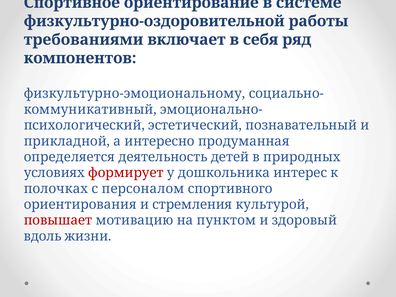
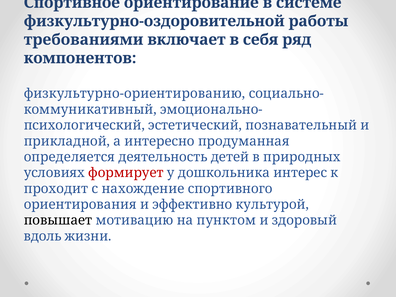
физкультурно-эмоциональному: физкультурно-эмоциональному -> физкультурно-ориентированию (135, 94)
полочках: полочках -> проходит (56, 189)
персоналом: персоналом -> нахождение (143, 189)
стремления: стремления -> эффективно (192, 205)
повышает colour: red -> black (58, 220)
